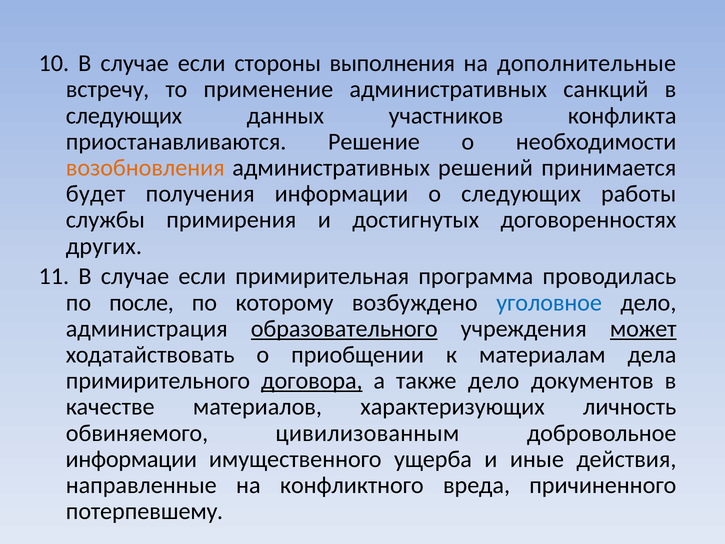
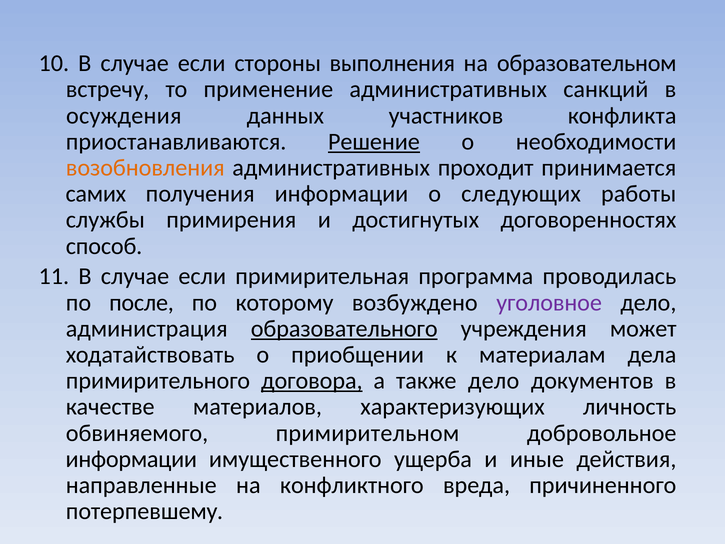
дополнительные: дополнительные -> образовательном (587, 63)
следующих: следующих -> осуждения (124, 116)
Решение underline: none -> present (374, 142)
решений: решений -> проходит (486, 168)
будет: будет -> самих (96, 194)
других: других -> способ (104, 246)
уголовное colour: blue -> purple (549, 302)
может underline: present -> none (643, 329)
цивилизованным: цивилизованным -> примирительном (367, 433)
